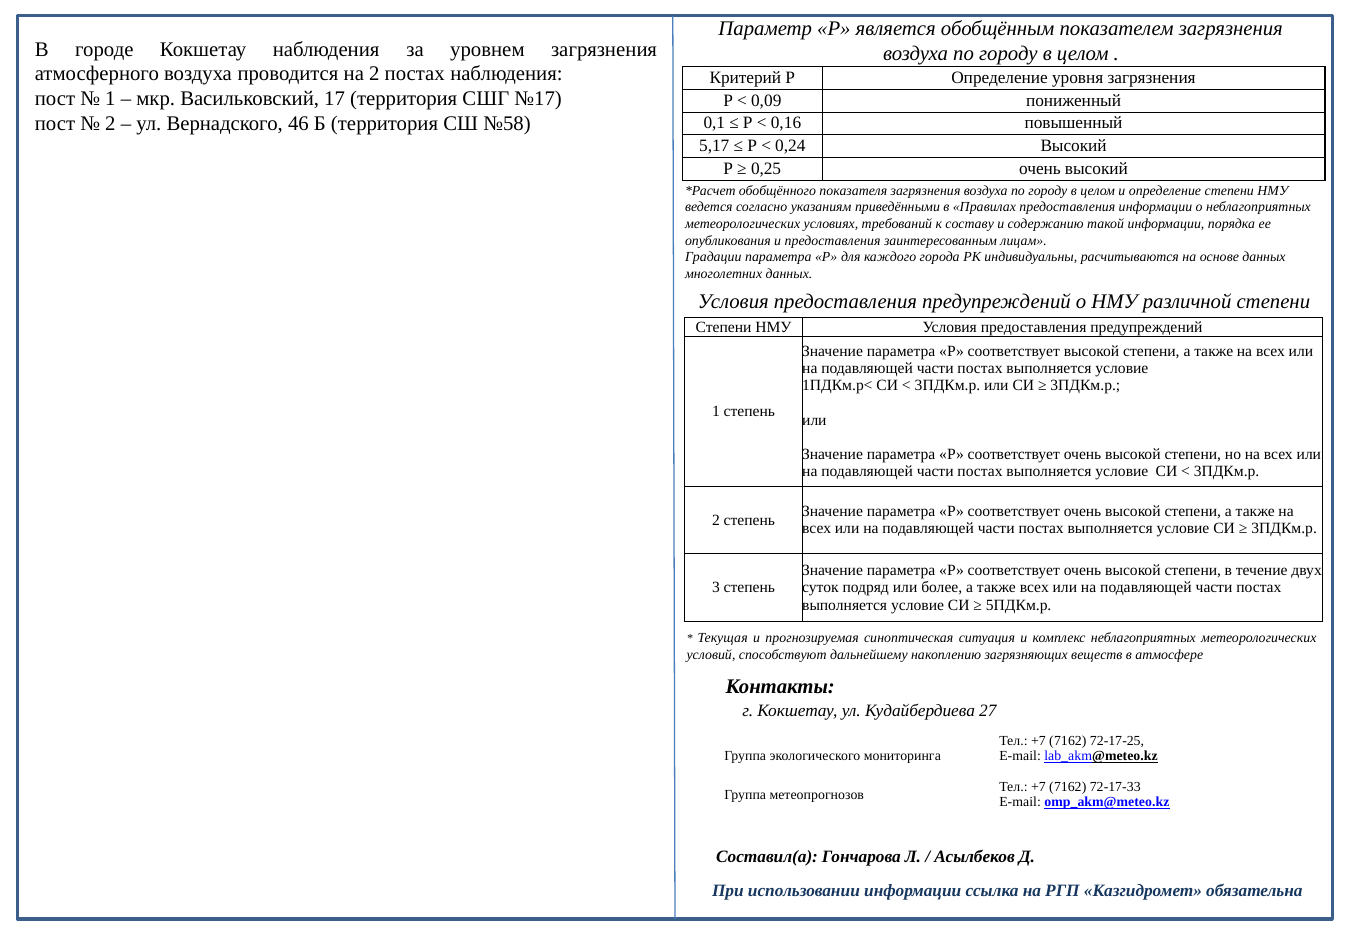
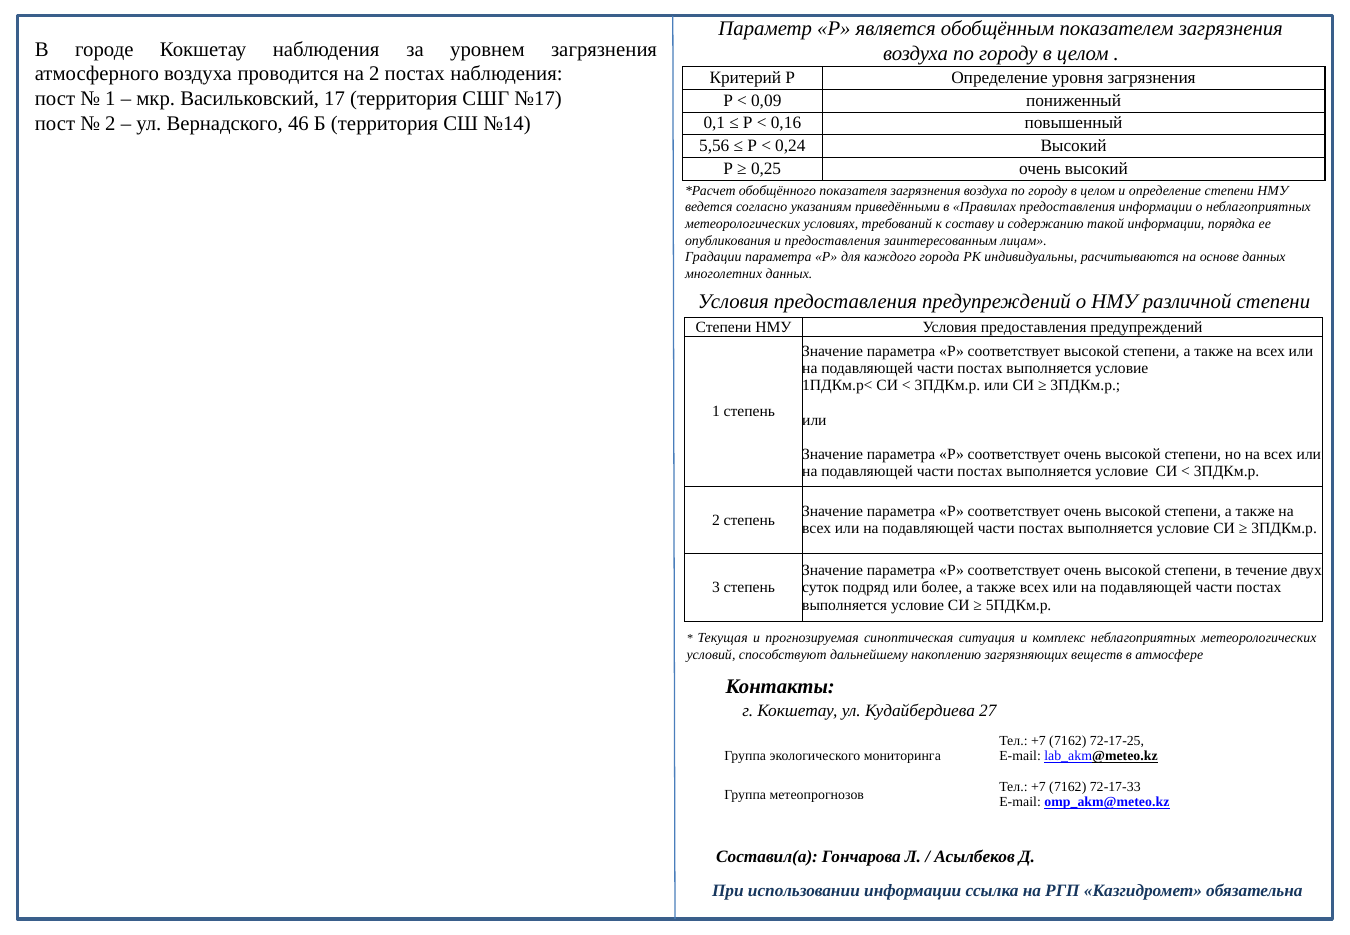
№58: №58 -> №14 (507, 124)
5,17: 5,17 -> 5,56 (714, 146)
